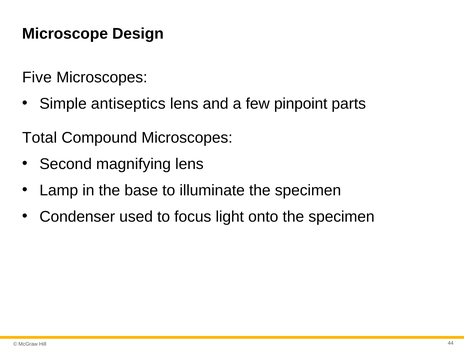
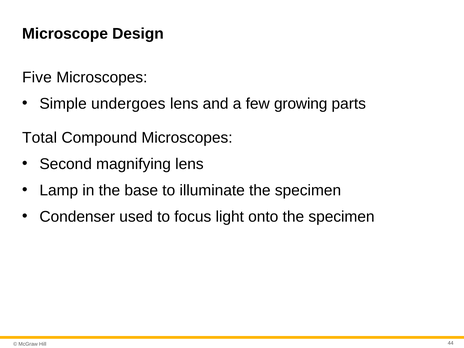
antiseptics: antiseptics -> undergoes (128, 104)
pinpoint: pinpoint -> growing (301, 104)
